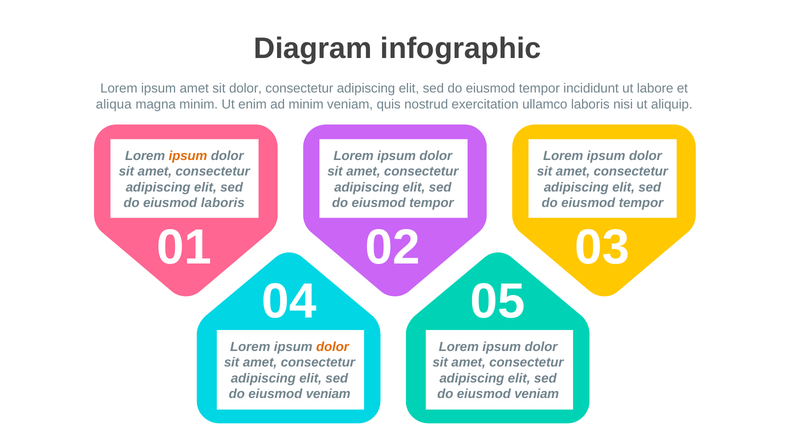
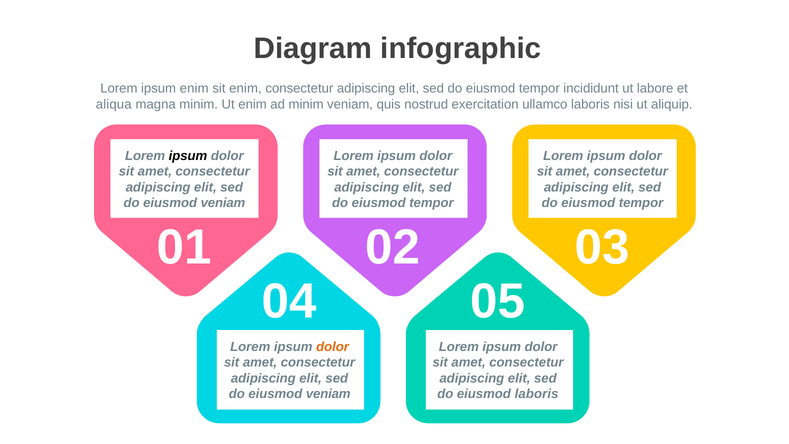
ipsum amet: amet -> enim (194, 88)
sit dolor: dolor -> enim (245, 88)
ipsum colour: orange -> black (188, 156)
laboris: laboris -> veniam (223, 203)
veniam: veniam -> laboris (537, 394)
